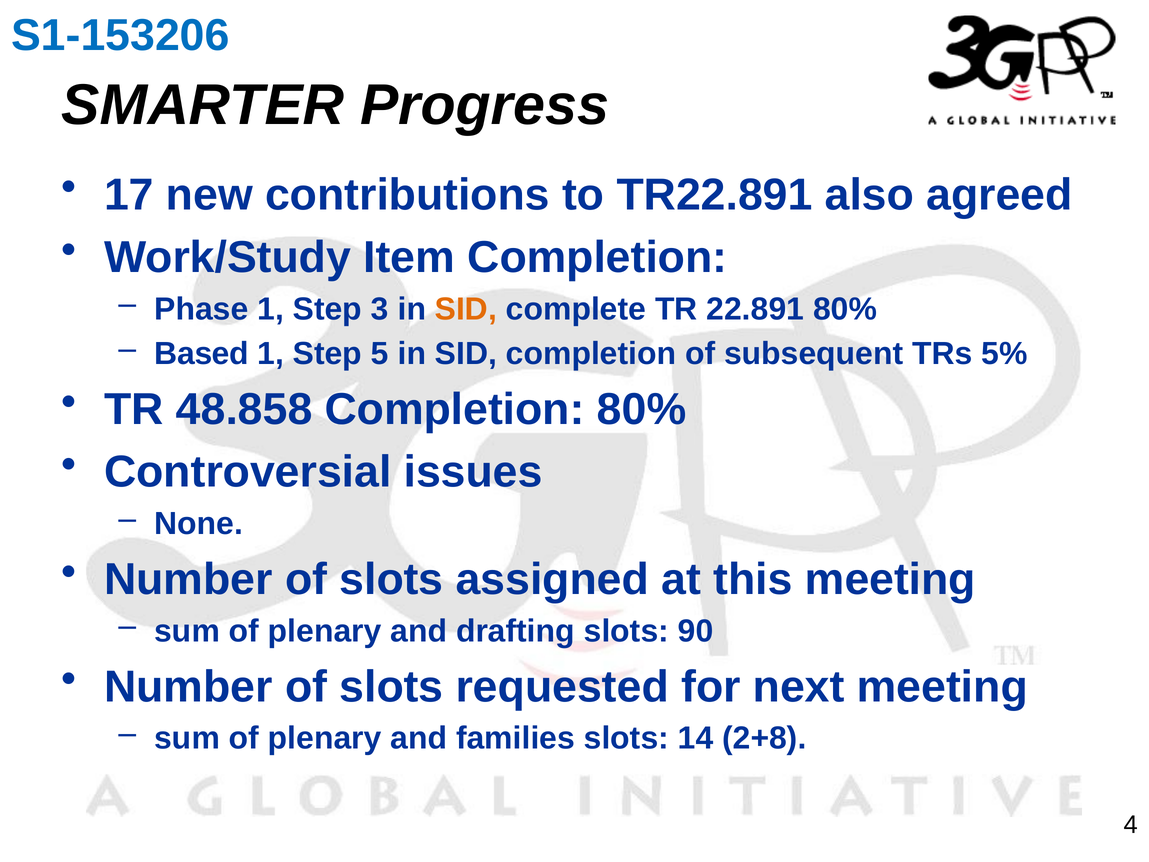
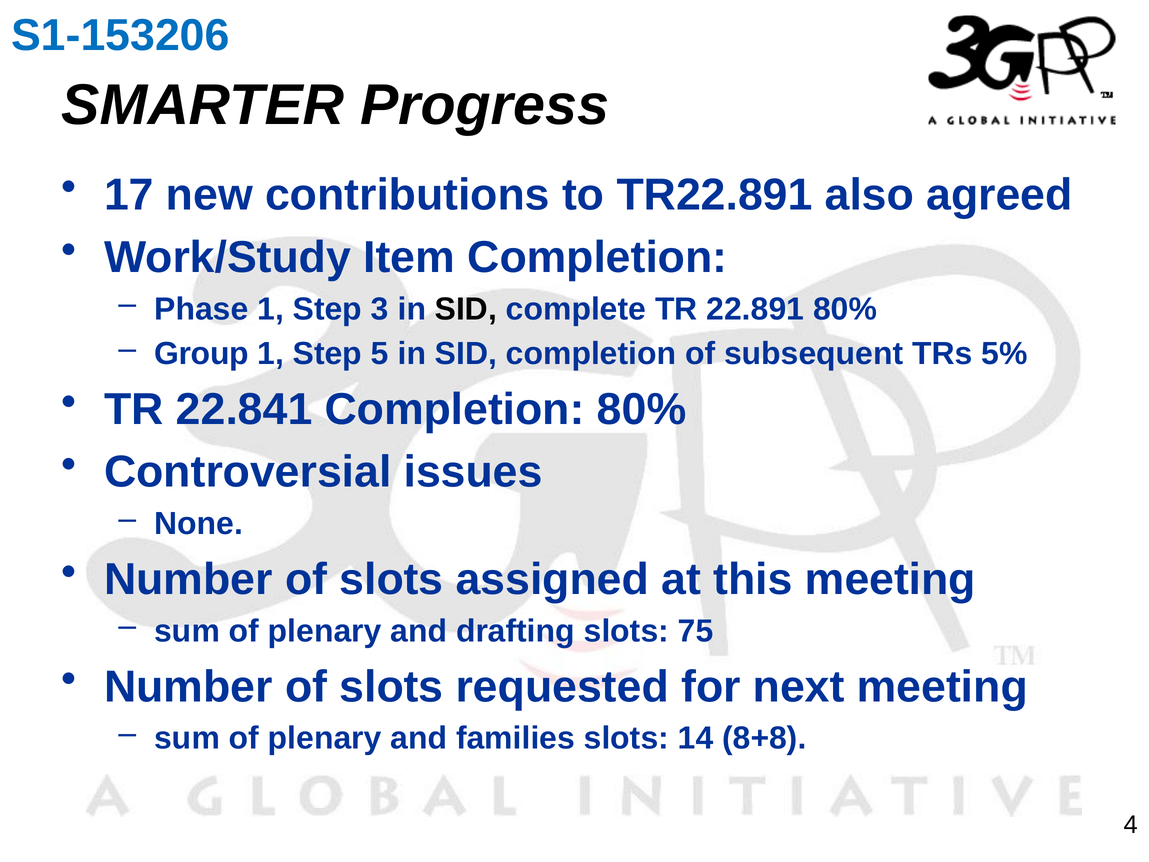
SID colour: orange -> black (466, 309)
Based: Based -> Group (202, 354)
48.858: 48.858 -> 22.841 (244, 409)
90: 90 -> 75 (696, 631)
2+8: 2+8 -> 8+8 (764, 738)
